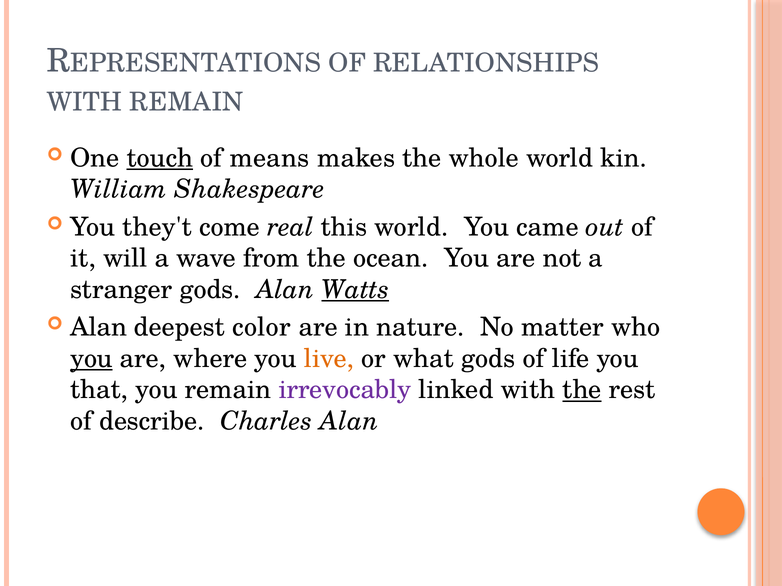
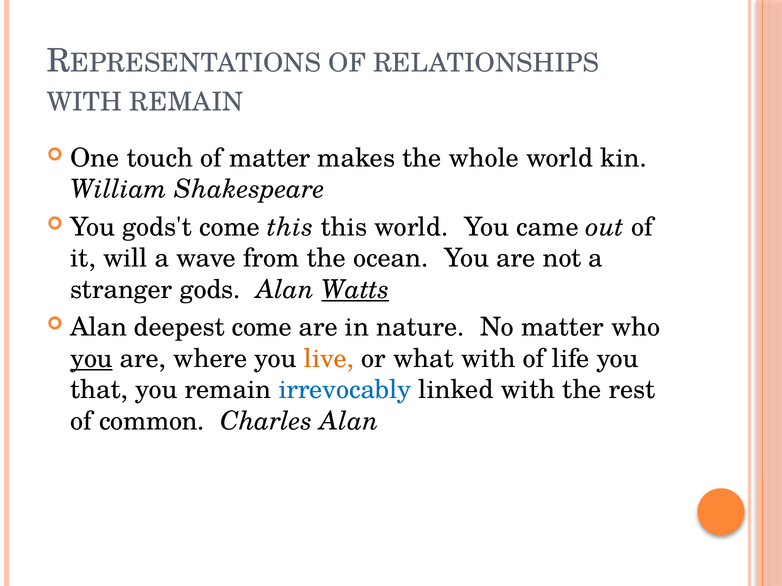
touch underline: present -> none (160, 158)
of means: means -> matter (270, 158)
they't: they't -> gods't (157, 227)
come real: real -> this (290, 227)
deepest color: color -> come (262, 328)
what gods: gods -> with (488, 359)
irrevocably colour: purple -> blue (345, 390)
the underline: present -> none (582, 390)
describe: describe -> common (152, 421)
